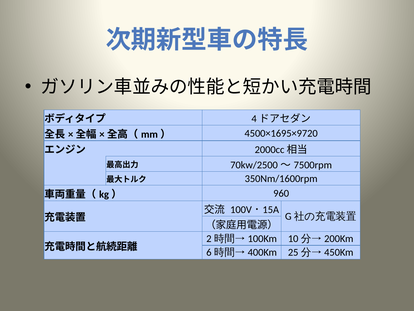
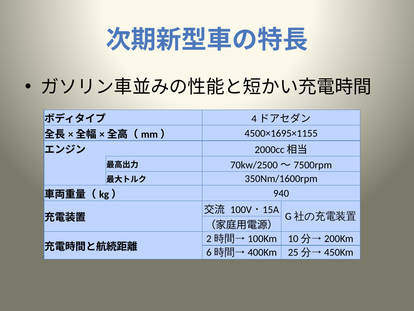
4500×1695×9720: 4500×1695×9720 -> 4500×1695×1155 (281, 133)
960: 960 -> 940 (281, 193)
